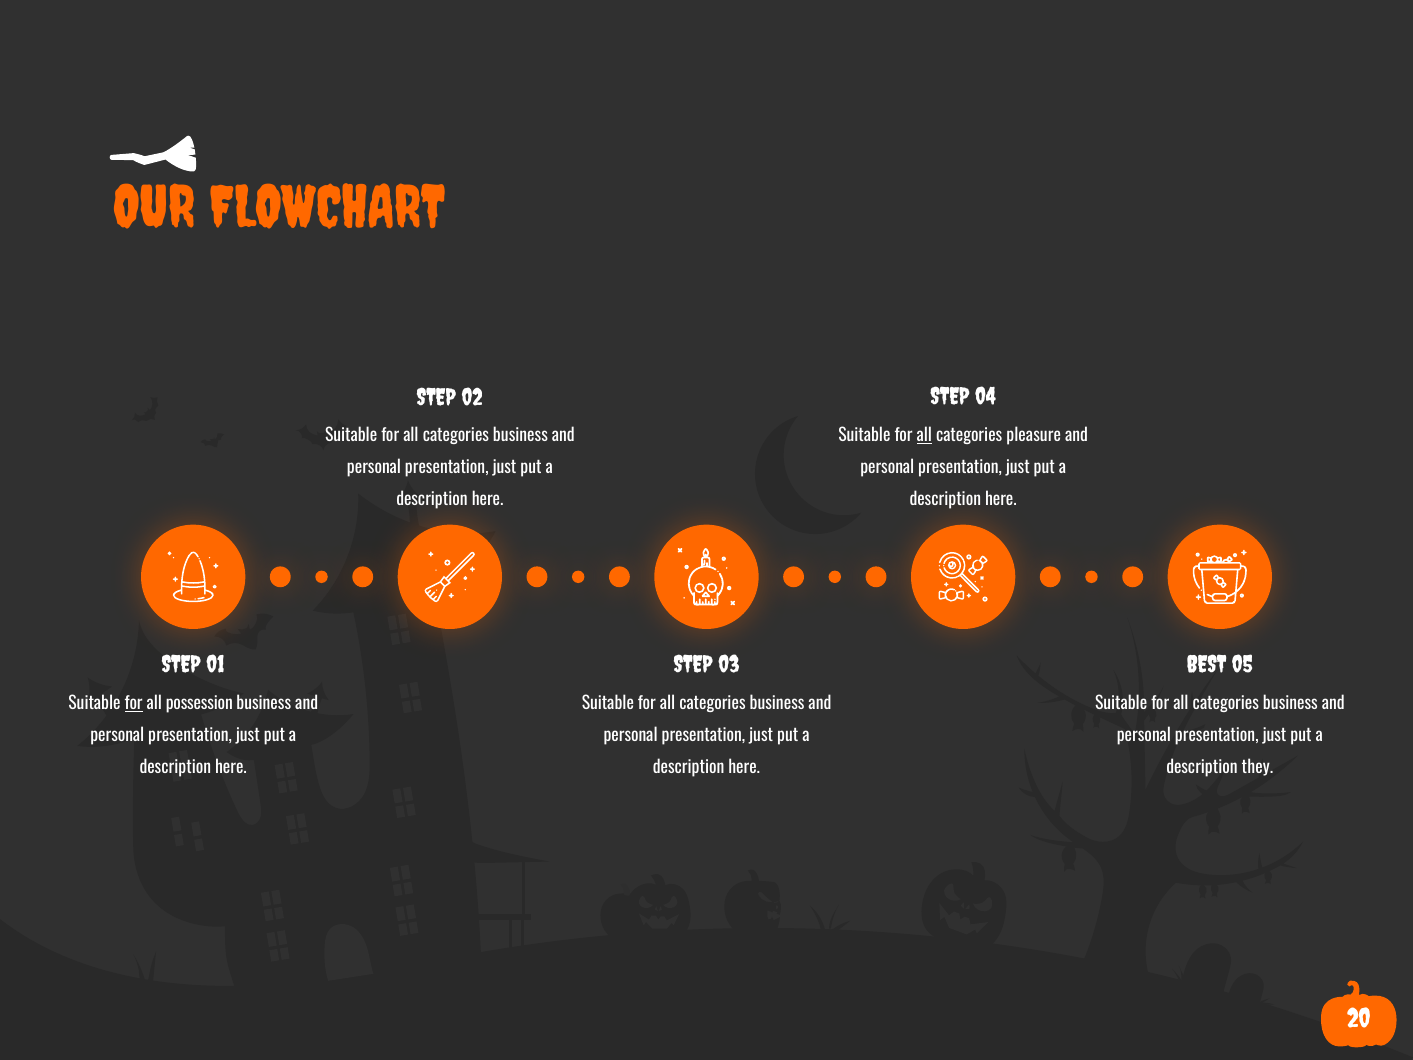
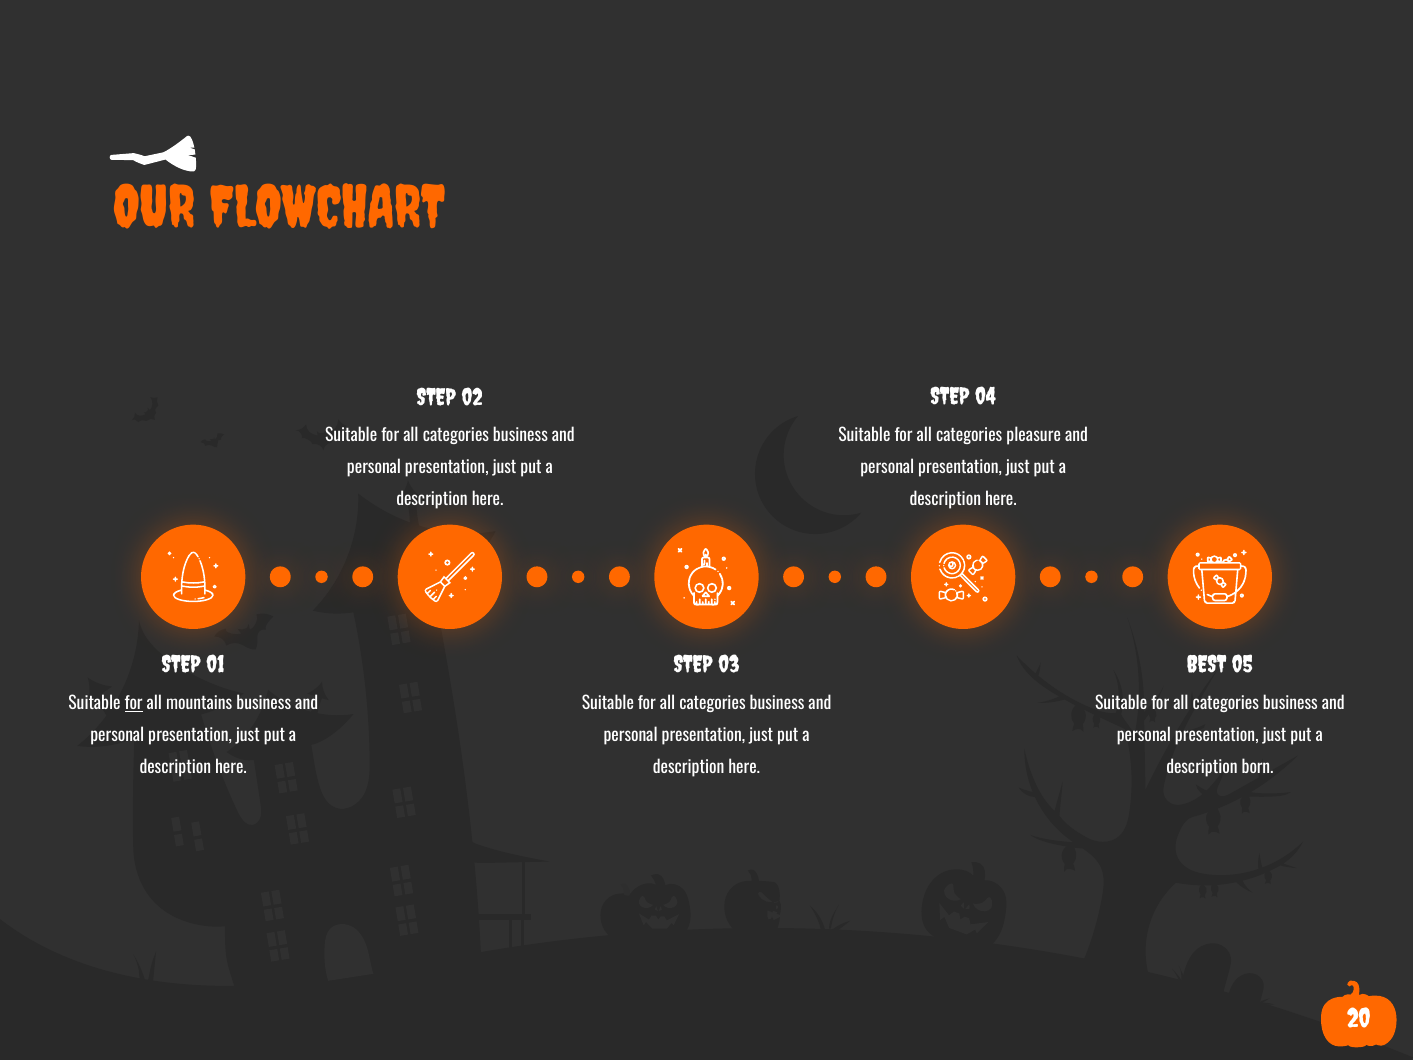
all underline: present -> none (924, 435)
possession: possession -> mountains (199, 703)
they: they -> born (1258, 767)
